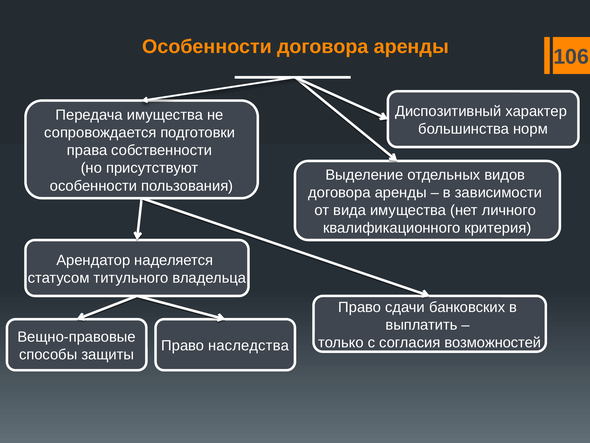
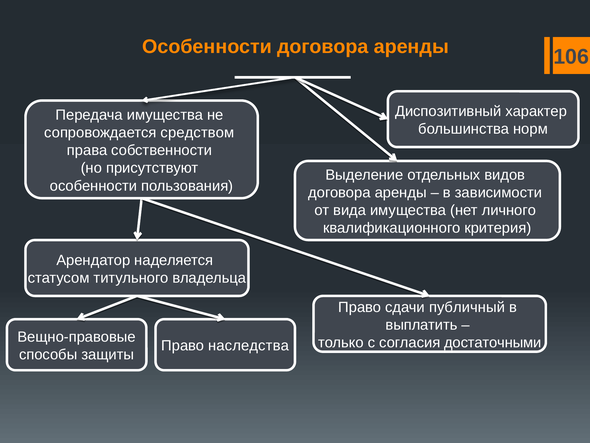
подготовки: подготовки -> средством (198, 133)
банковских: банковских -> публичный (467, 307)
возможностей: возможностей -> достаточными (493, 342)
